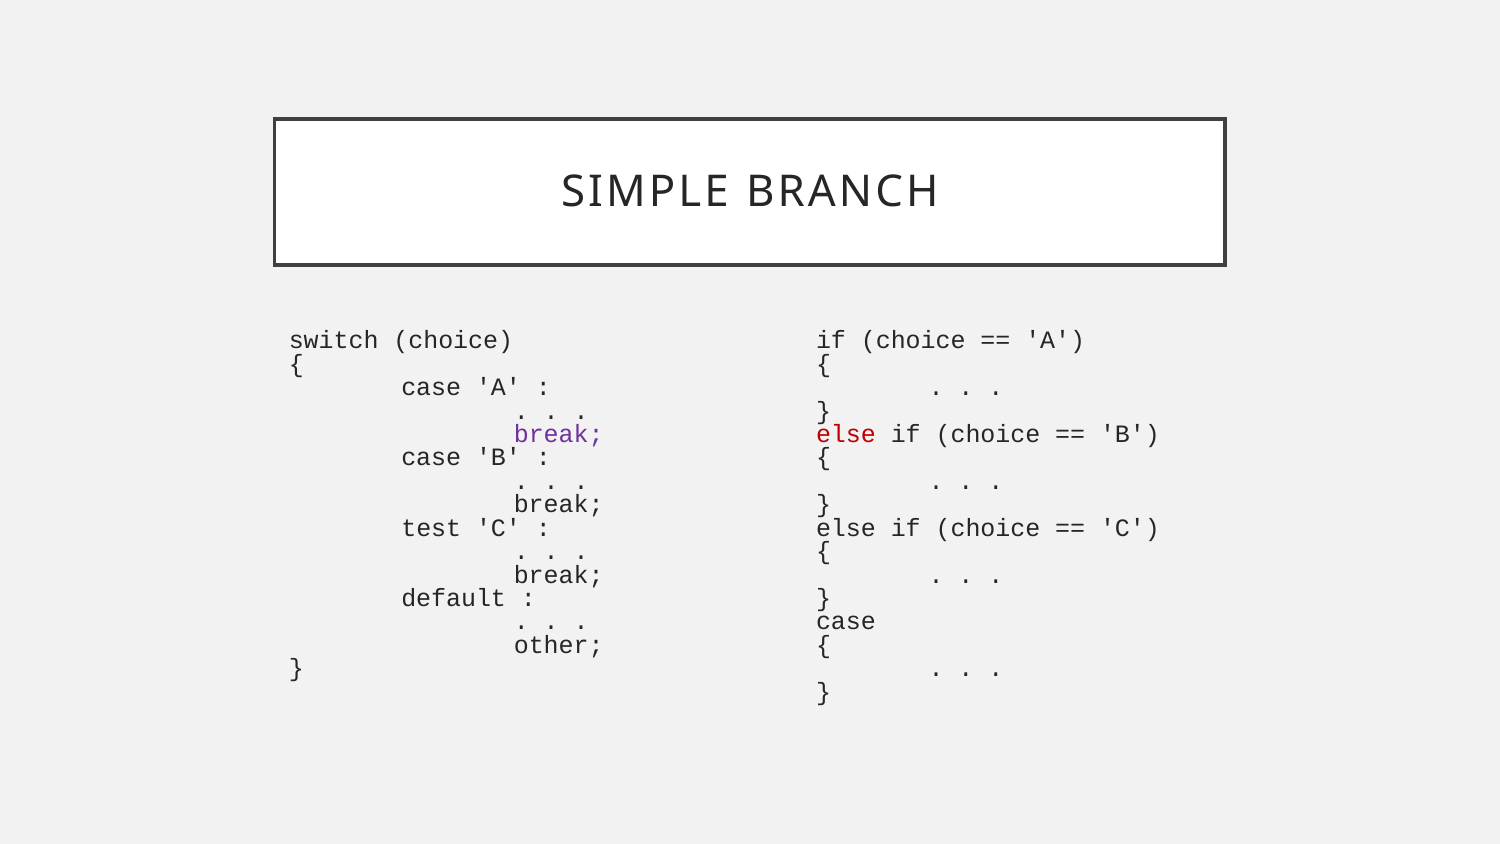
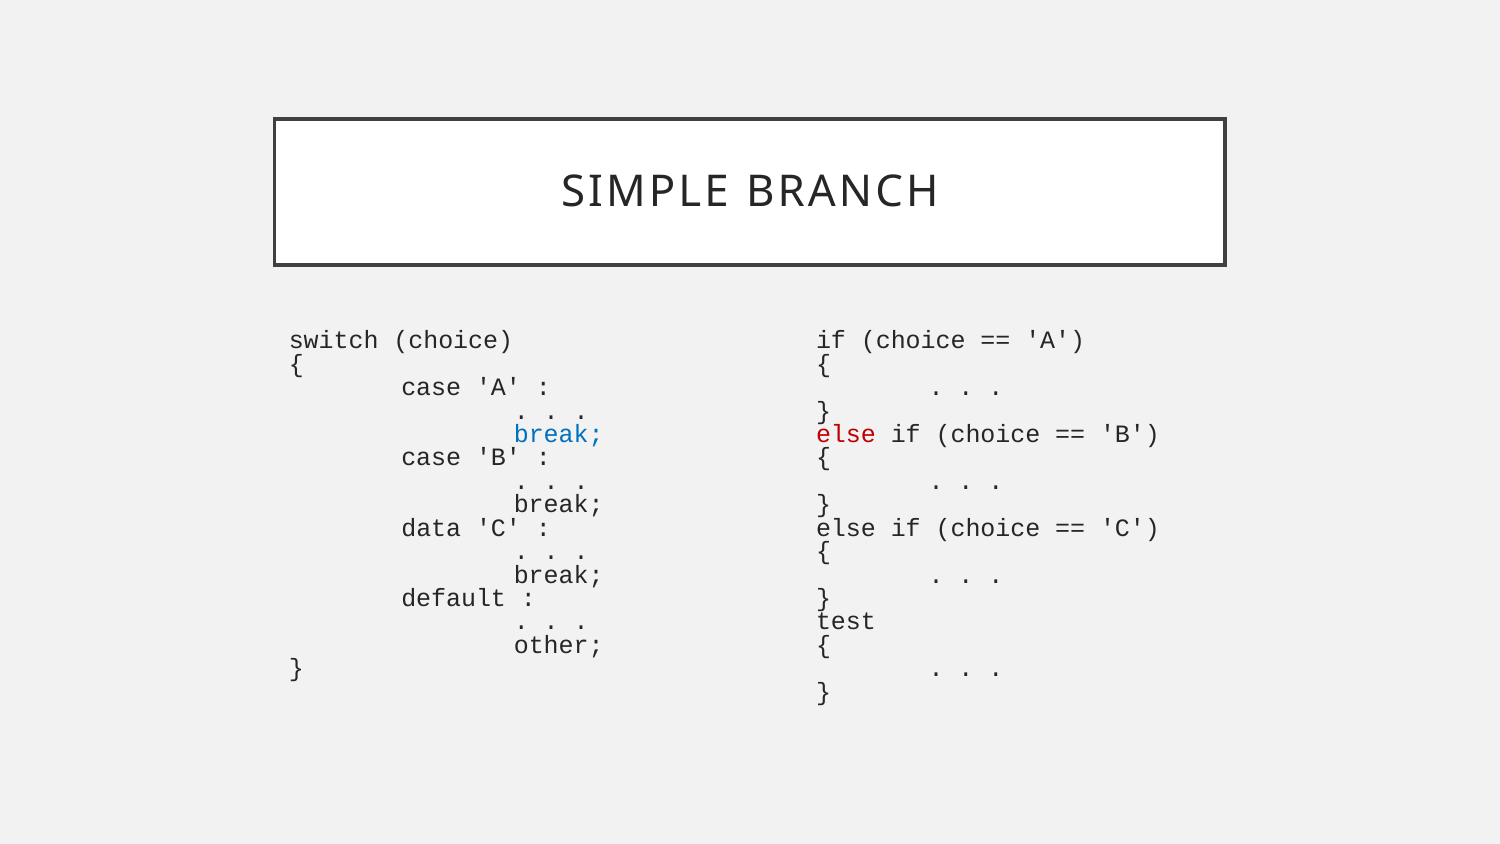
break colour: purple -> blue (559, 434)
test: test -> data (431, 528)
case: case -> test (846, 622)
